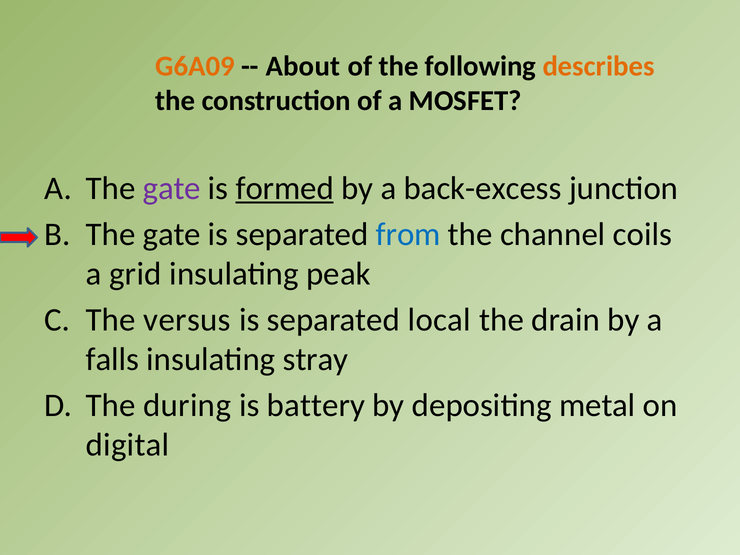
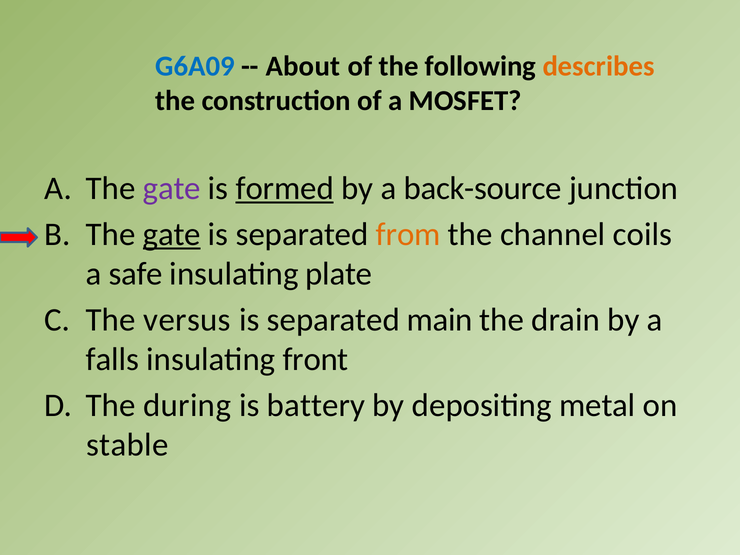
G6A09 colour: orange -> blue (195, 66)
back-excess: back-excess -> back-source (483, 188)
gate underline: none -> present (172, 235)
from colour: blue -> orange (408, 235)
grid: grid -> safe (136, 274)
peak: peak -> plate (339, 274)
local: local -> main (440, 320)
stray: stray -> front (316, 360)
digital: digital -> stable (127, 445)
